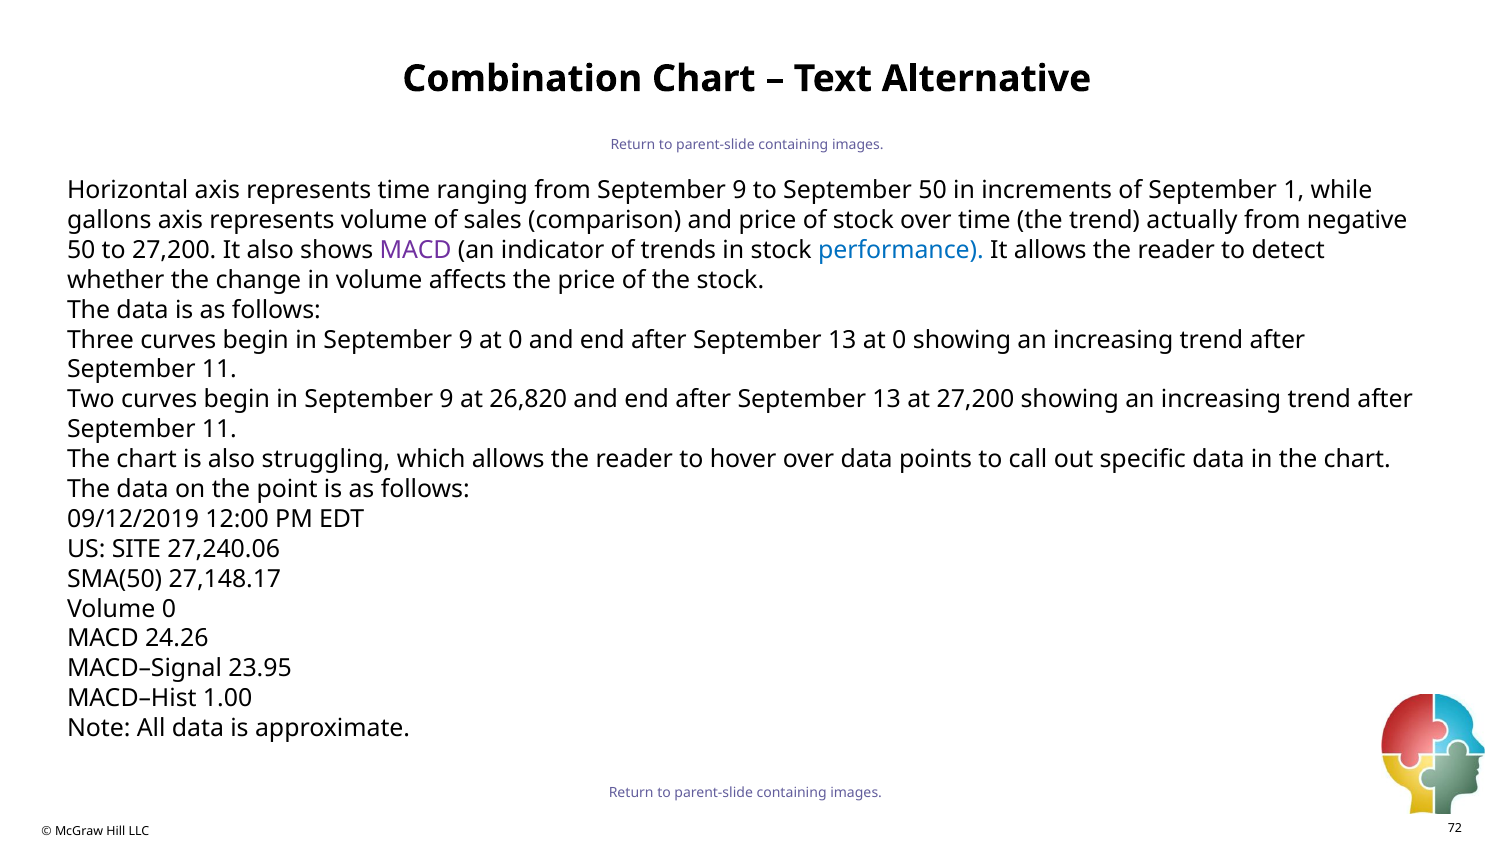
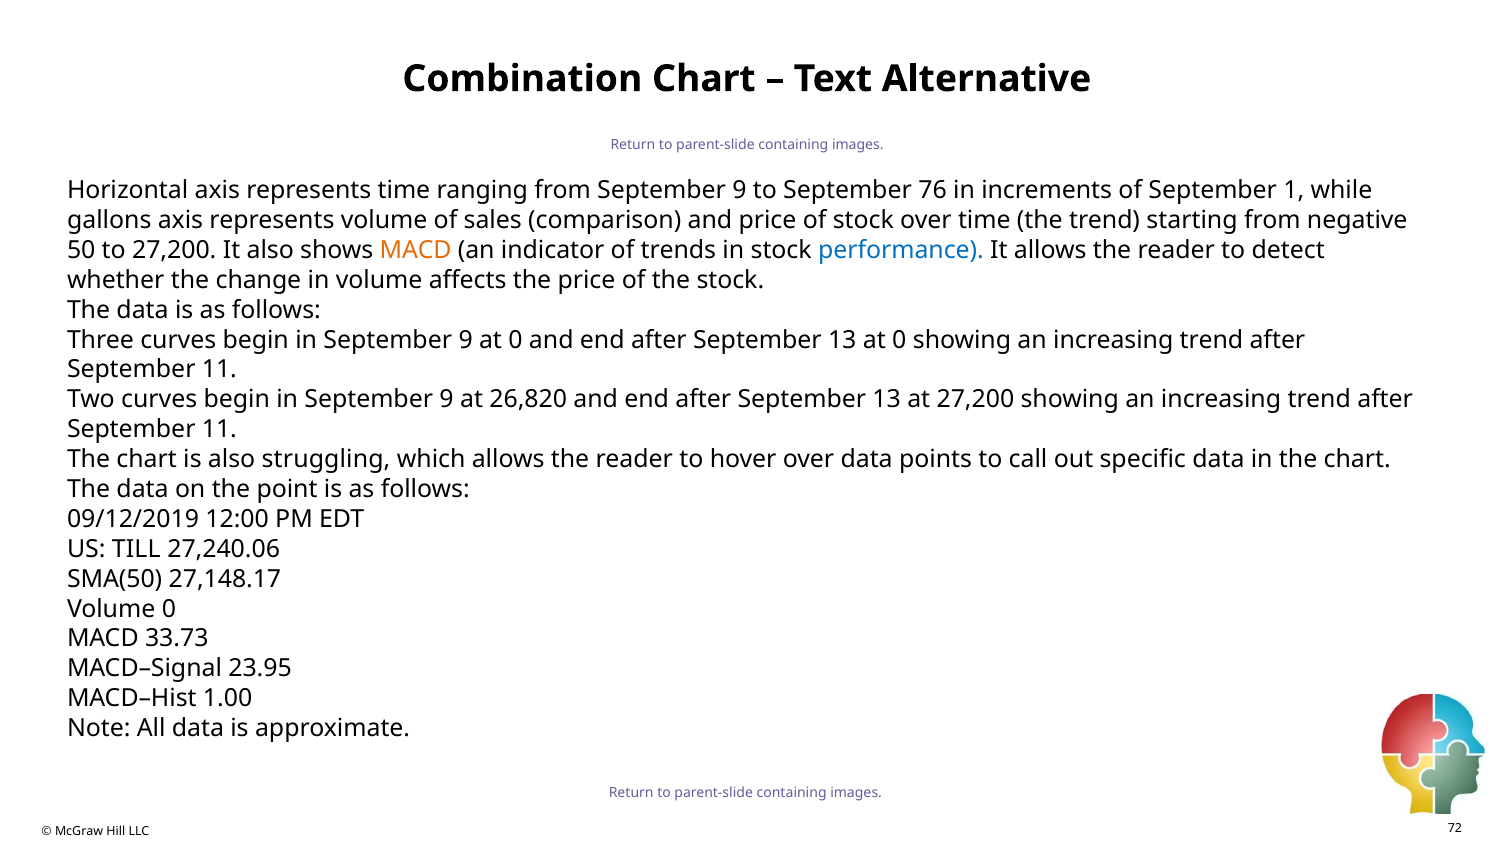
September 50: 50 -> 76 (933, 190)
actually: actually -> starting (1192, 220)
MACD colour: purple -> orange (416, 250)
SITE: SITE -> TILL (136, 549)
24.26: 24.26 -> 33.73 (177, 638)
